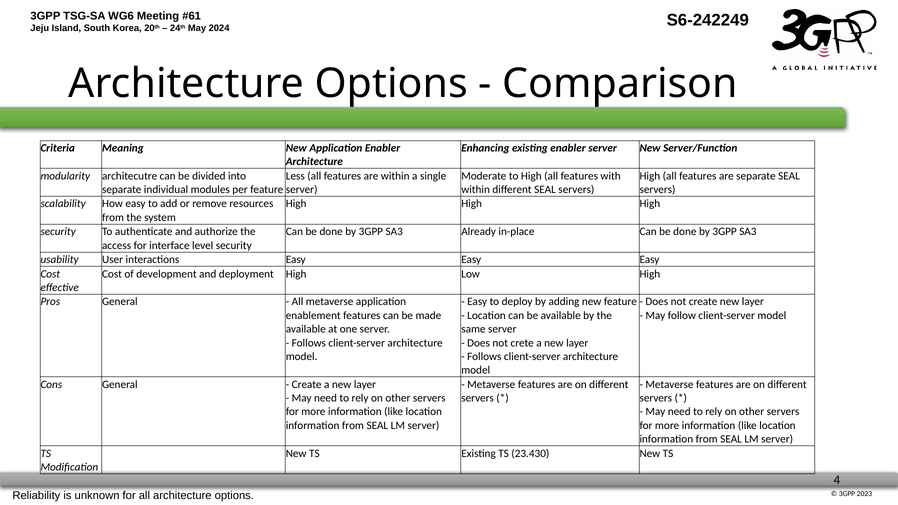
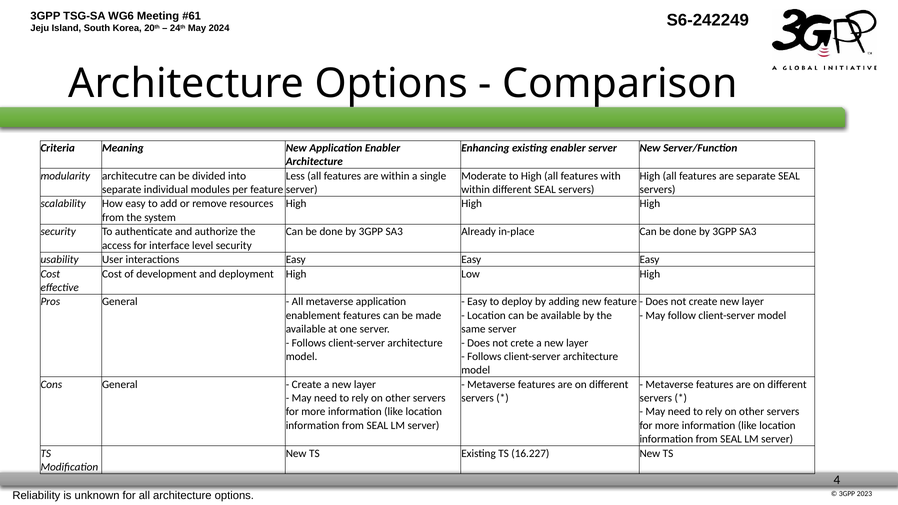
23.430: 23.430 -> 16.227 (530, 453)
